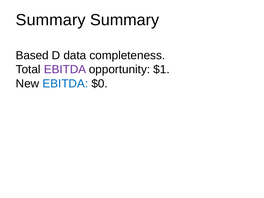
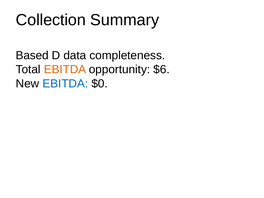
Summary: Summary -> Collection (51, 20)
EBITDA colour: purple -> orange (65, 69)
$1: $1 -> $6 (162, 69)
